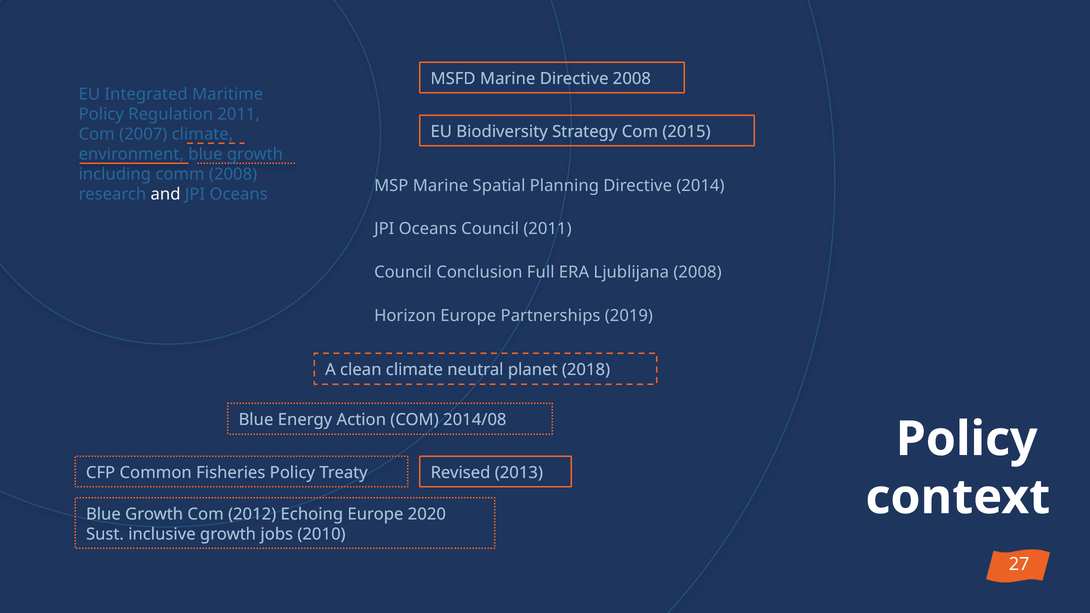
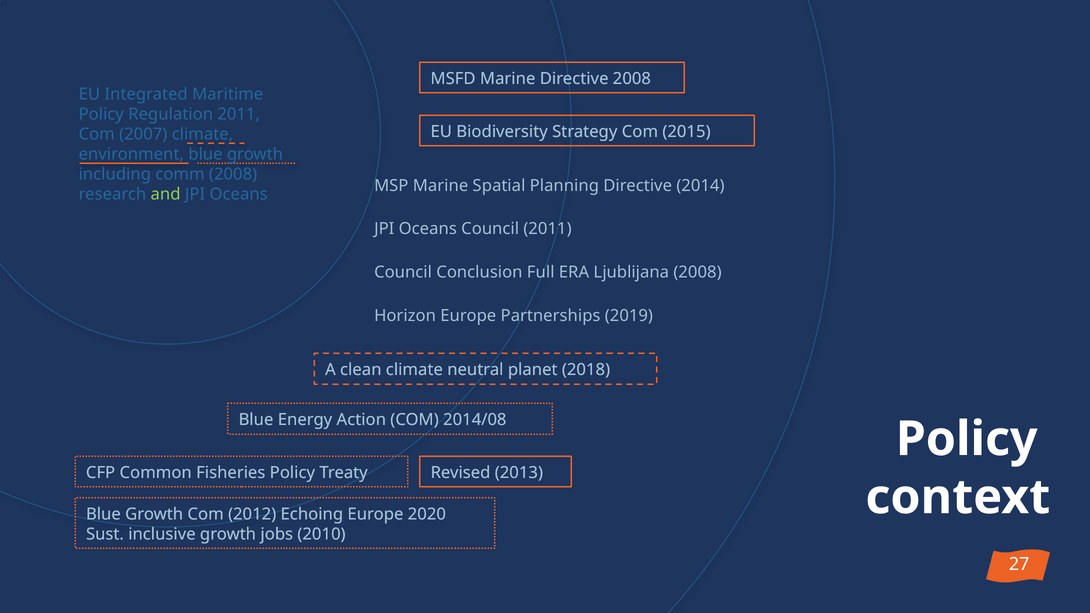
and colour: white -> light green (166, 194)
